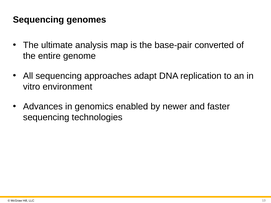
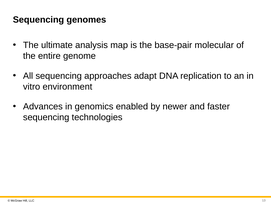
converted: converted -> molecular (214, 45)
